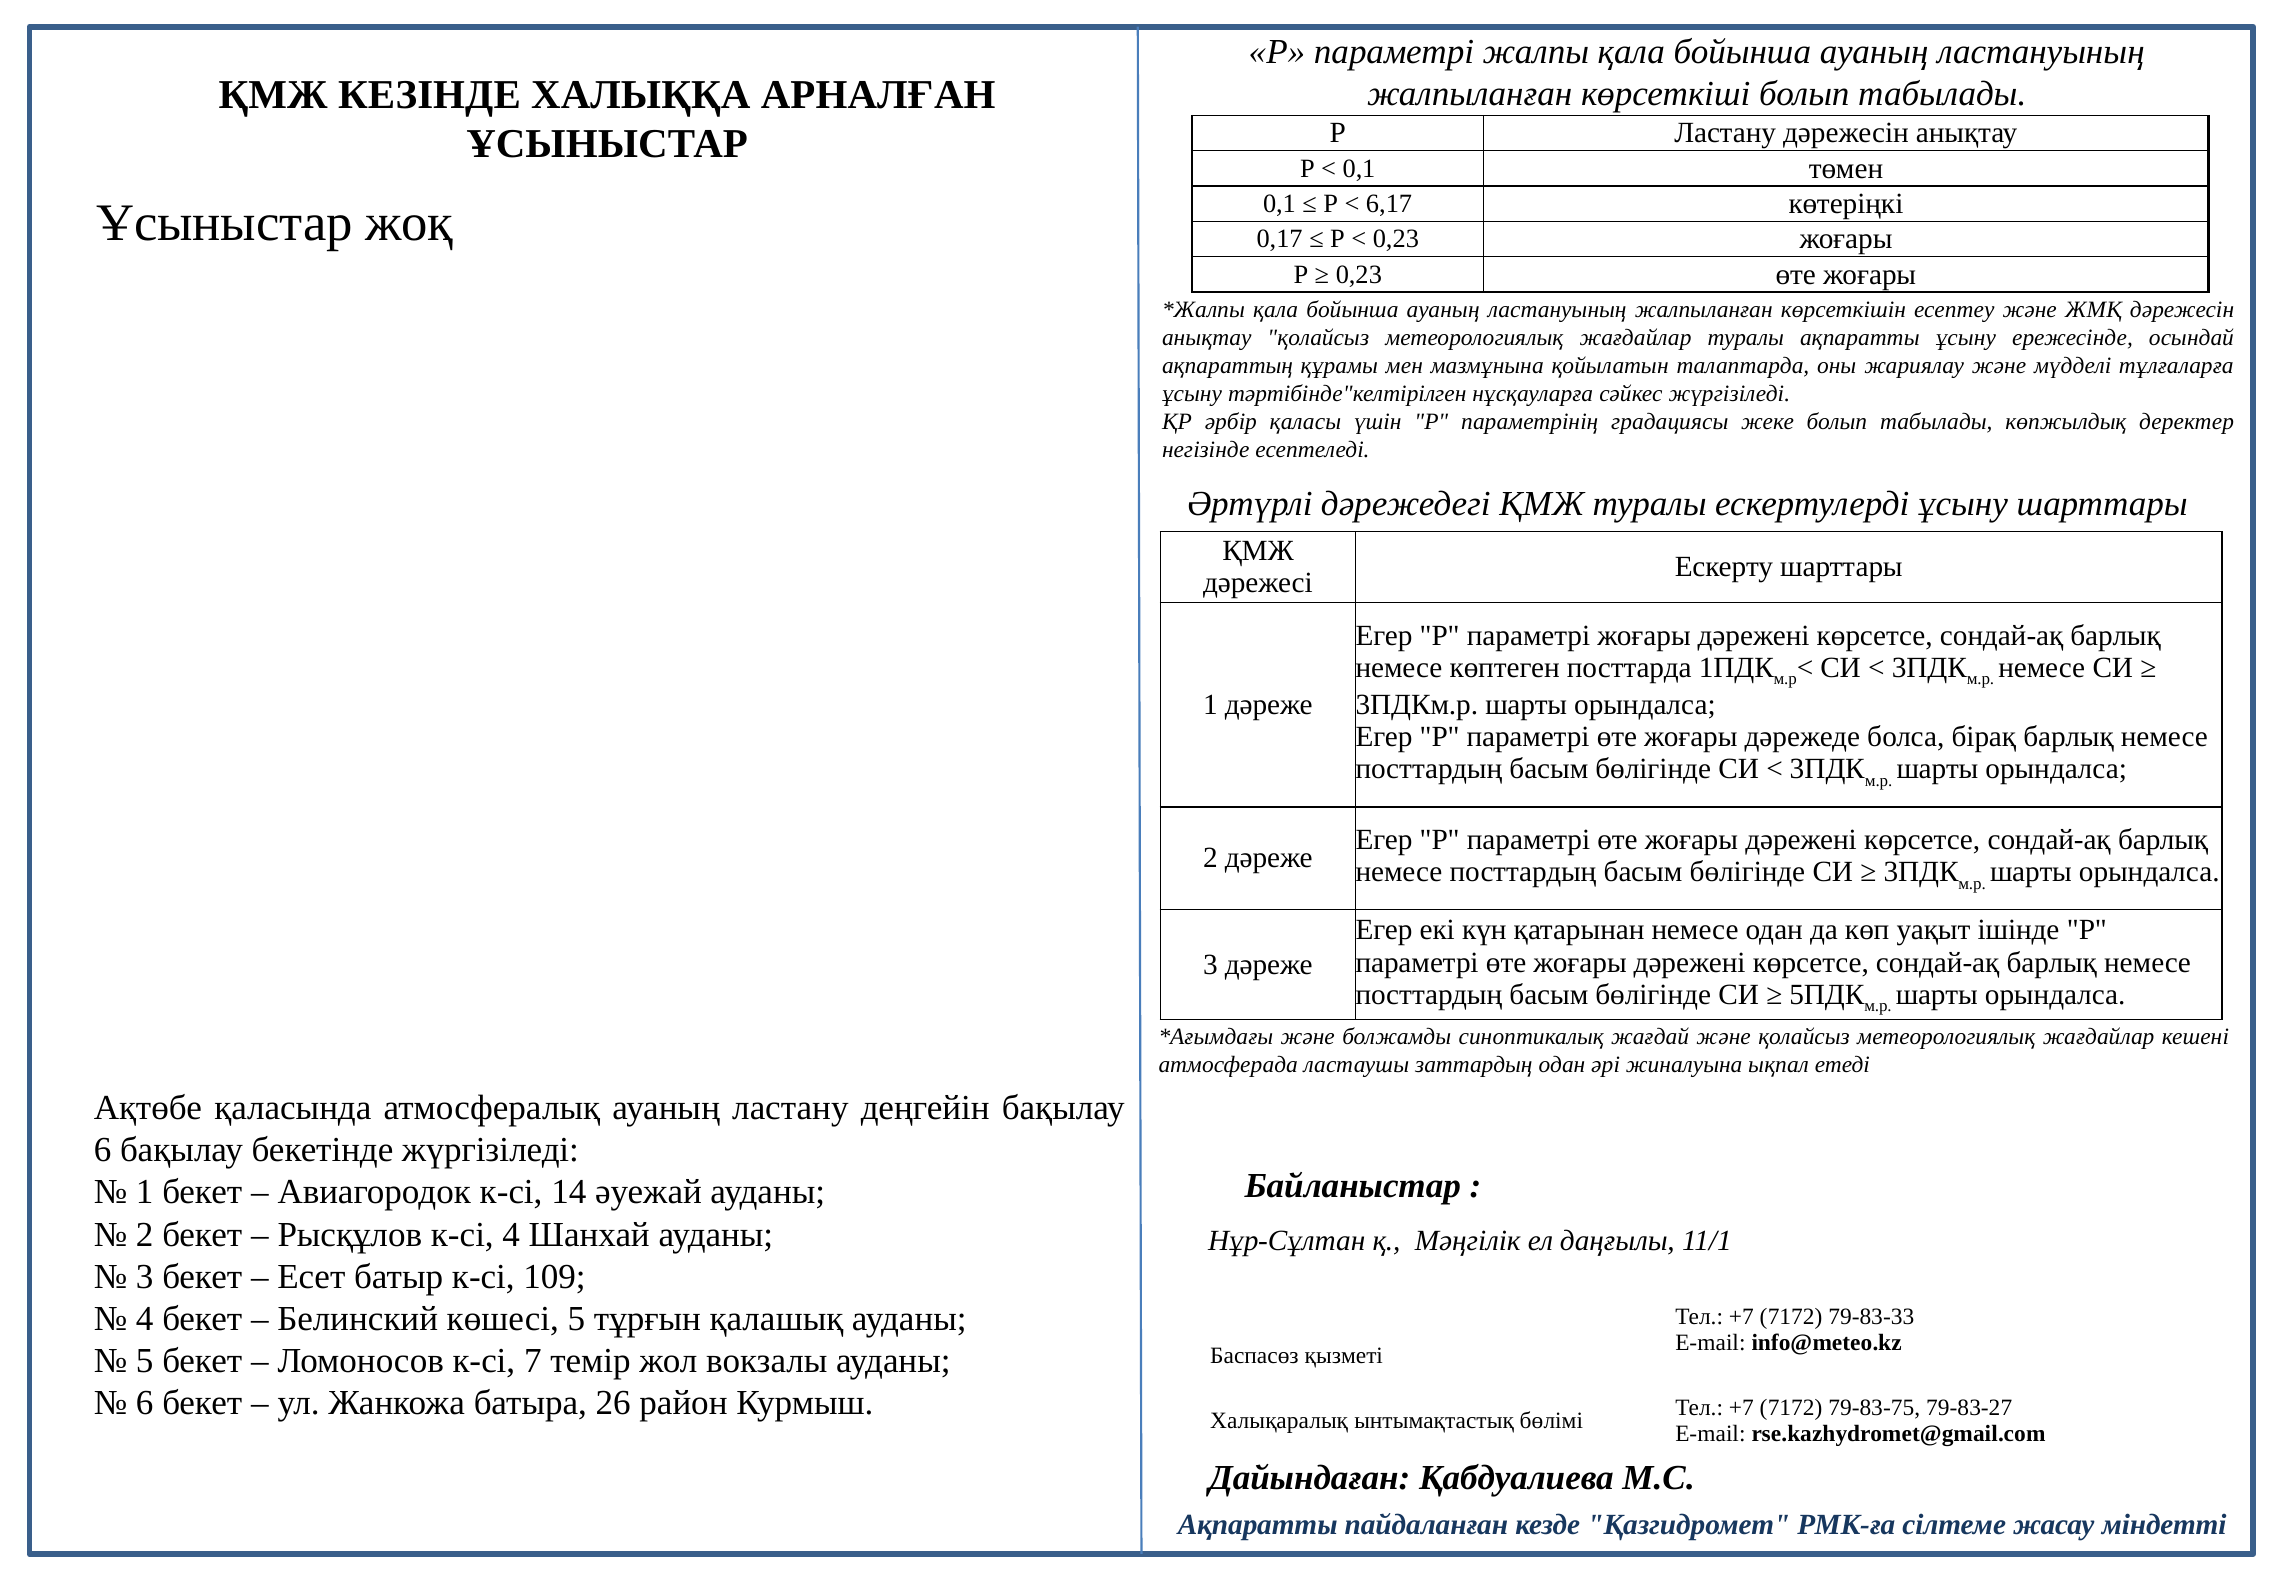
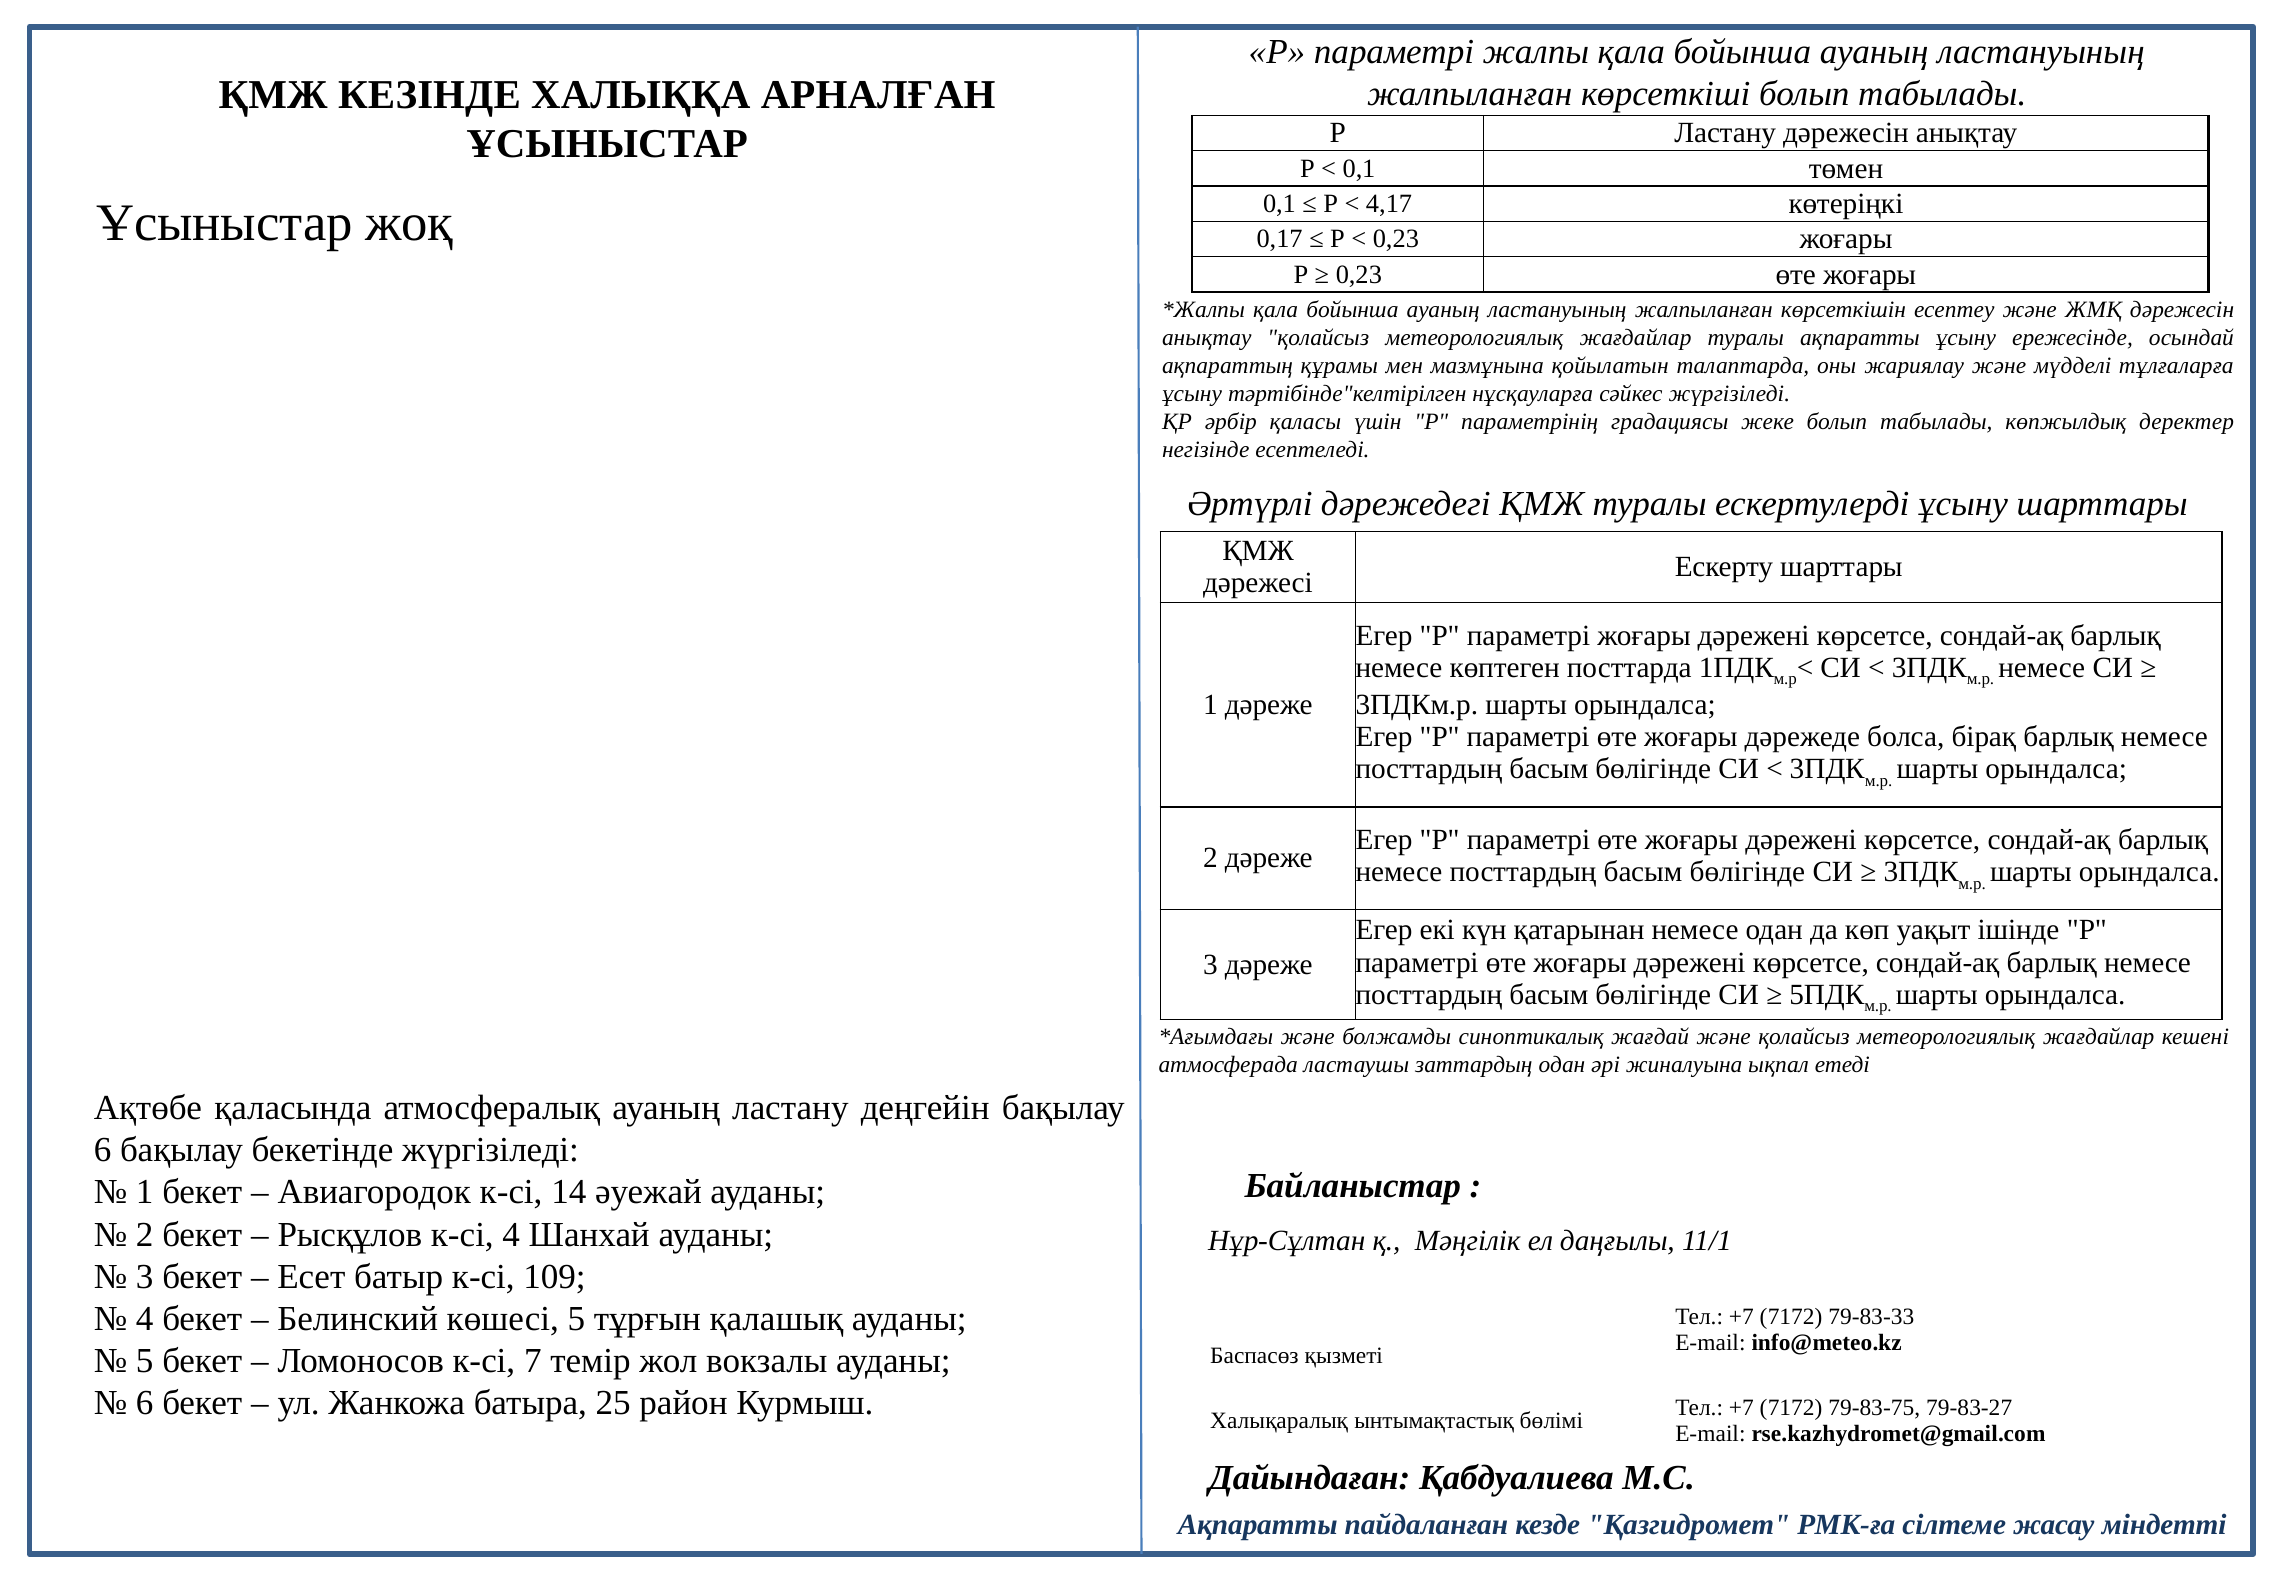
6,17: 6,17 -> 4,17 (1389, 204)
26: 26 -> 25 (613, 1403)
